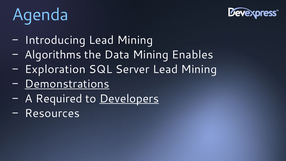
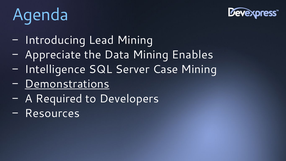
Algorithms: Algorithms -> Appreciate (53, 55)
Exploration: Exploration -> Intelligence (55, 69)
Server Lead: Lead -> Case (165, 69)
Developers underline: present -> none (129, 99)
